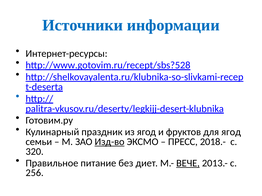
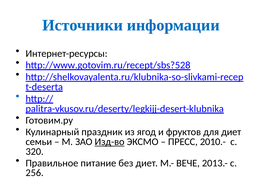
для ягод: ягод -> диет (231, 132)
2018.-: 2018.- -> 2010.- (213, 142)
ВЕЧЕ underline: present -> none (188, 163)
